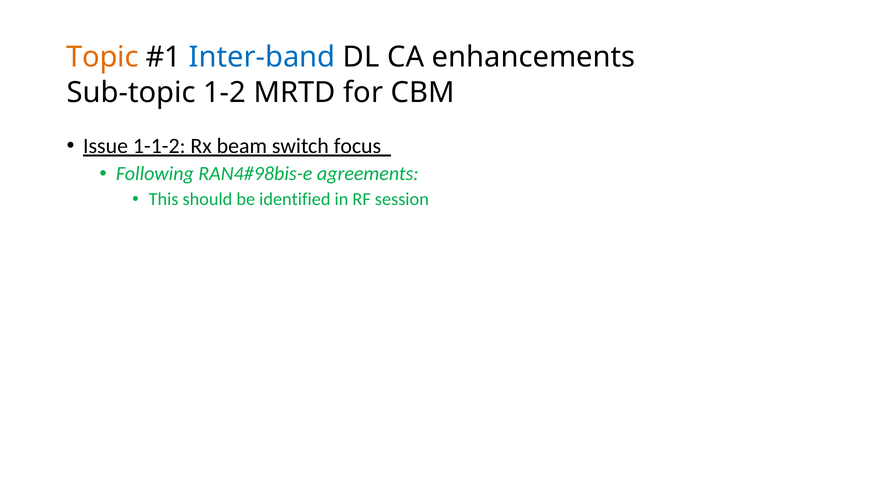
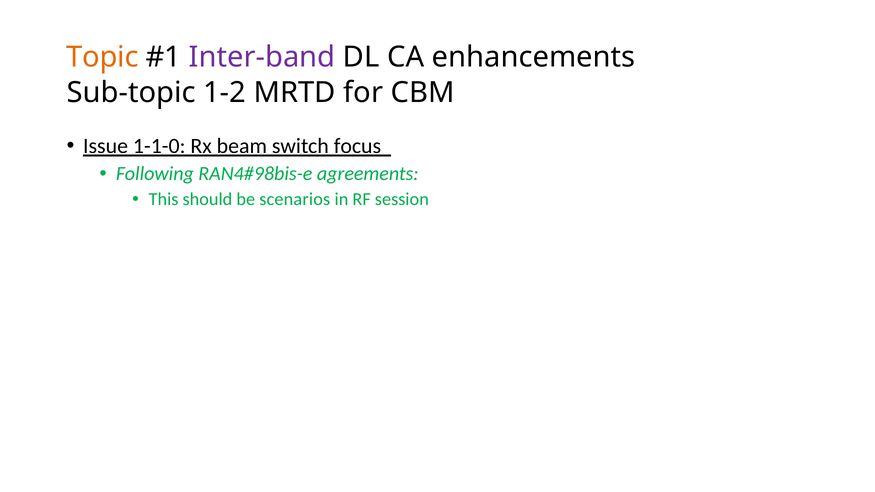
Inter-band colour: blue -> purple (262, 57)
1-1-2: 1-1-2 -> 1-1-0 (159, 146)
identified: identified -> scenarios (295, 199)
